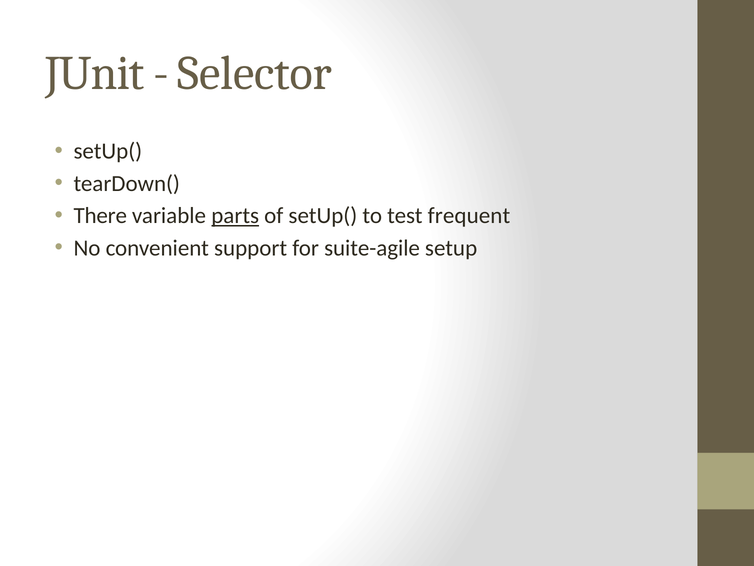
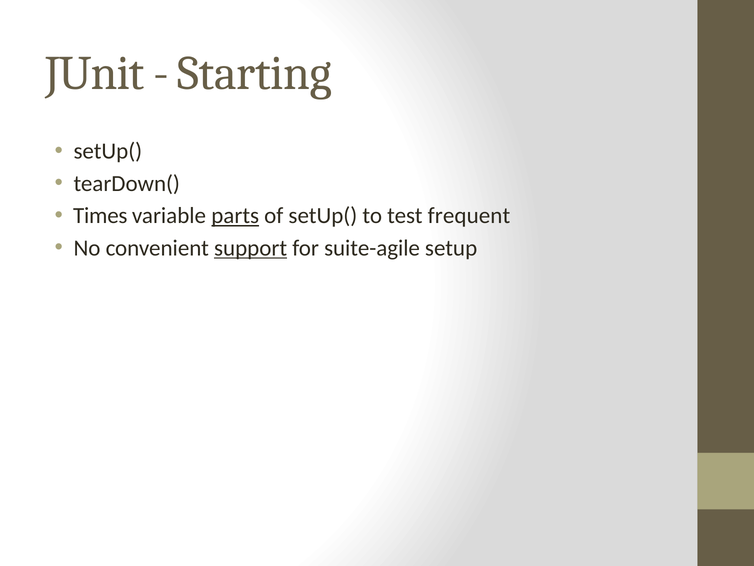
Selector: Selector -> Starting (255, 73)
There: There -> Times (100, 216)
support underline: none -> present (251, 248)
